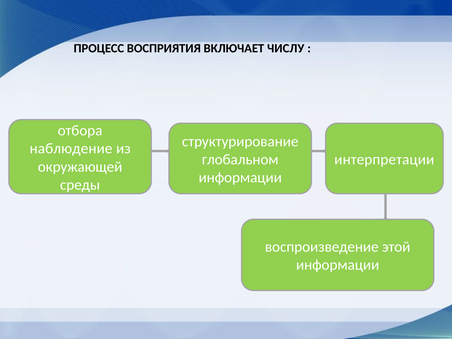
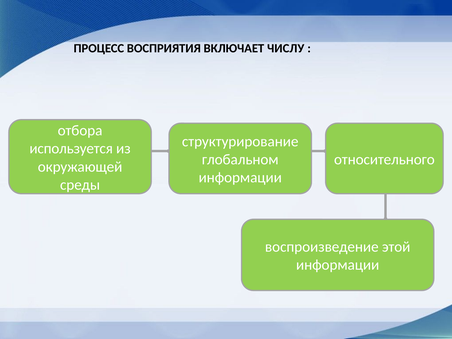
наблюдение: наблюдение -> используется (71, 149)
интерпретации: интерпретации -> относительного (384, 160)
